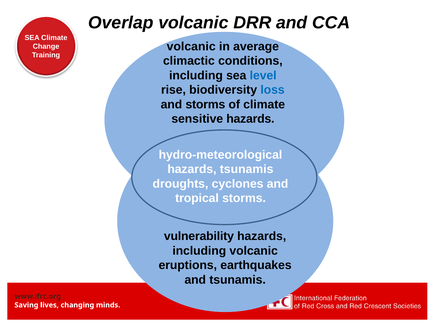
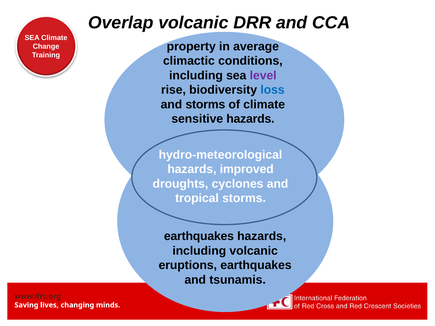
volcanic: volcanic -> property (191, 47)
level colour: blue -> purple (263, 76)
hazards tsunamis: tsunamis -> improved (247, 169)
vulnerability: vulnerability -> earthquakes (199, 237)
